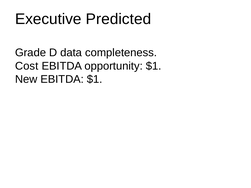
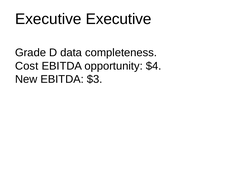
Executive Predicted: Predicted -> Executive (119, 19)
opportunity $1: $1 -> $4 (154, 66)
EBITDA $1: $1 -> $3 (95, 79)
